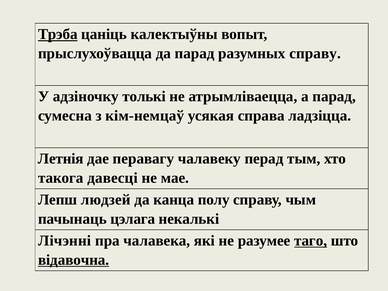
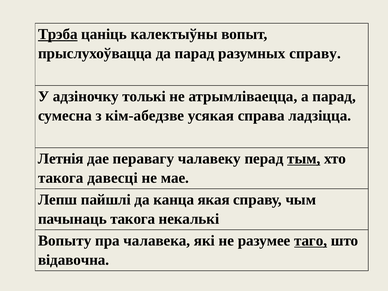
кім-немцаў: кім-немцаў -> кім-абедзве (145, 116)
тым underline: none -> present (304, 159)
людзей: людзей -> пайшлі (106, 200)
полу: полу -> якая (214, 200)
пачынаць цэлага: цэлага -> такога (133, 219)
Лічэнні: Лічэнні -> Вопыту (65, 241)
відавочна underline: present -> none (74, 260)
